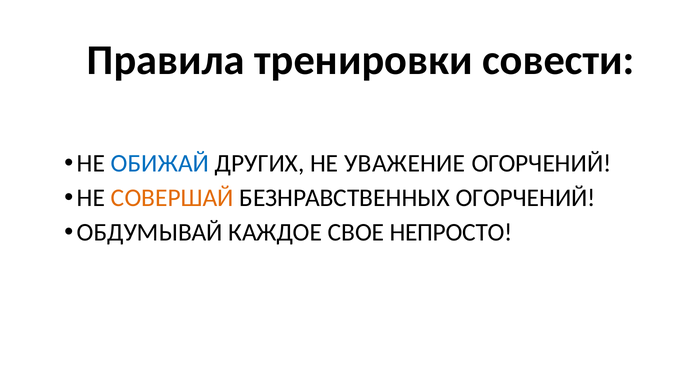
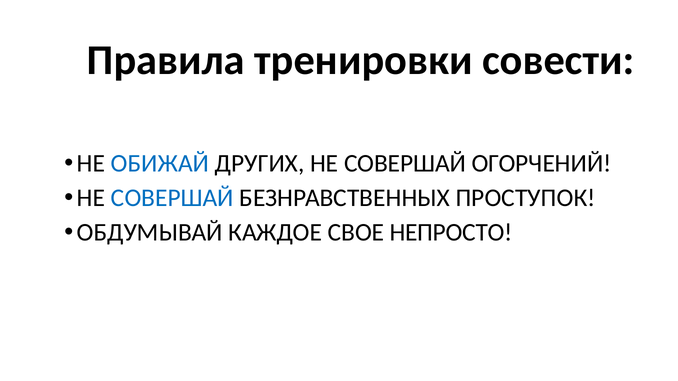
ДРУГИХ НЕ УВАЖЕНИЕ: УВАЖЕНИЕ -> СОВЕРШАЙ (405, 163)
СОВЕРШАЙ colour: orange -> blue (172, 198)
БЕЗНРАВСТВЕННЫХ ОГОРЧЕНИЙ: ОГОРЧЕНИЙ -> ПРОСТУПОК (526, 198)
